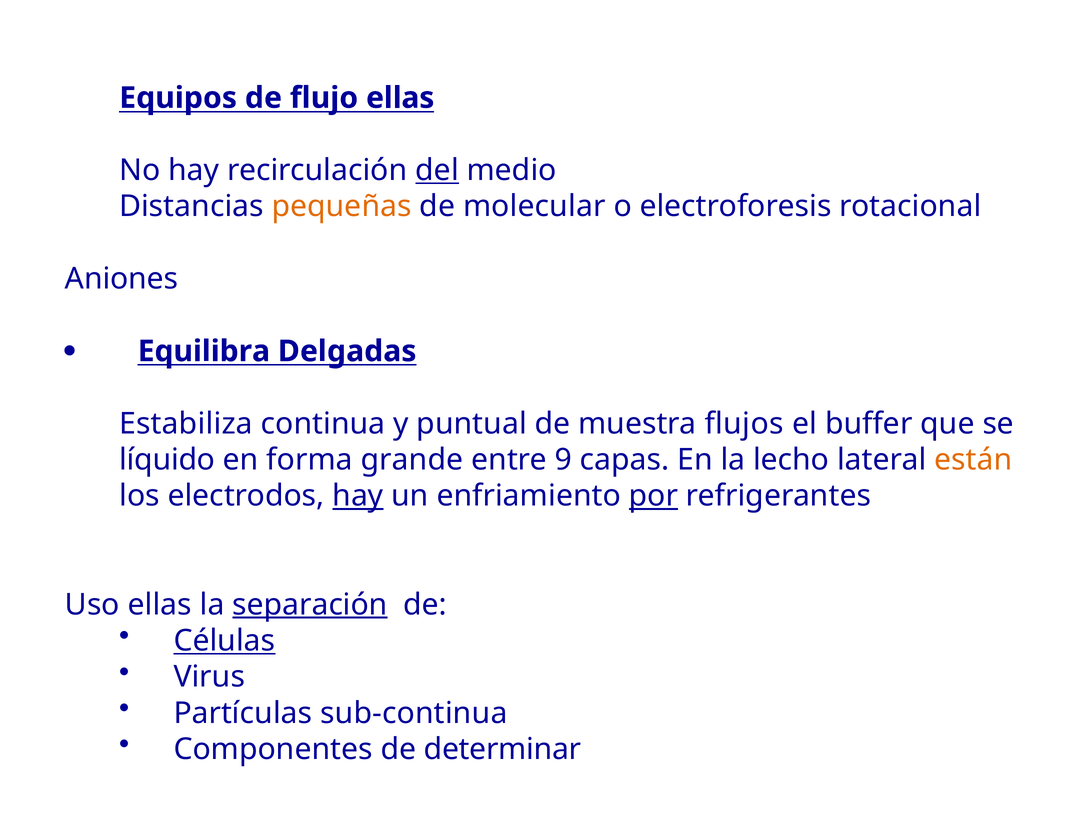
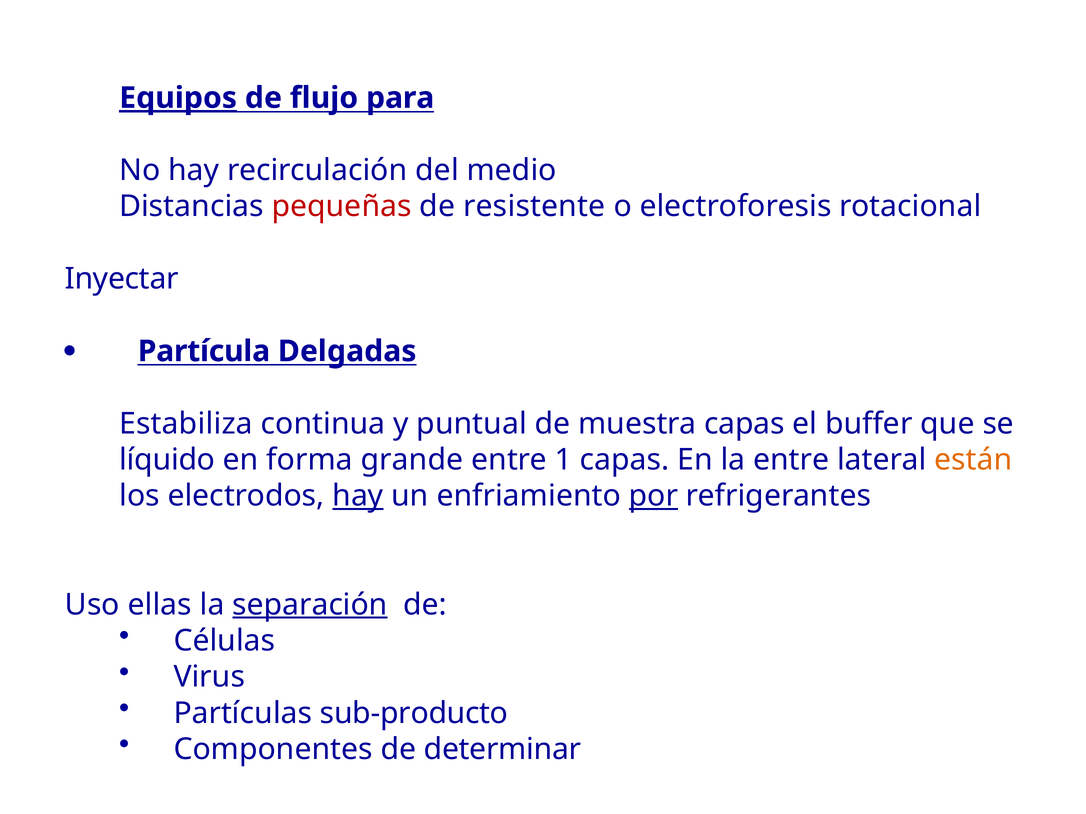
Equipos underline: none -> present (178, 98)
flujo ellas: ellas -> para (400, 98)
del underline: present -> none (437, 170)
pequeñas colour: orange -> red (342, 207)
molecular: molecular -> resistente (534, 207)
Aniones: Aniones -> Inyectar (122, 279)
Equilibra: Equilibra -> Partícula (204, 351)
muestra flujos: flujos -> capas (744, 424)
9: 9 -> 1 (563, 460)
la lecho: lecho -> entre (791, 460)
Células underline: present -> none (224, 641)
sub-continua: sub-continua -> sub-producto (414, 714)
